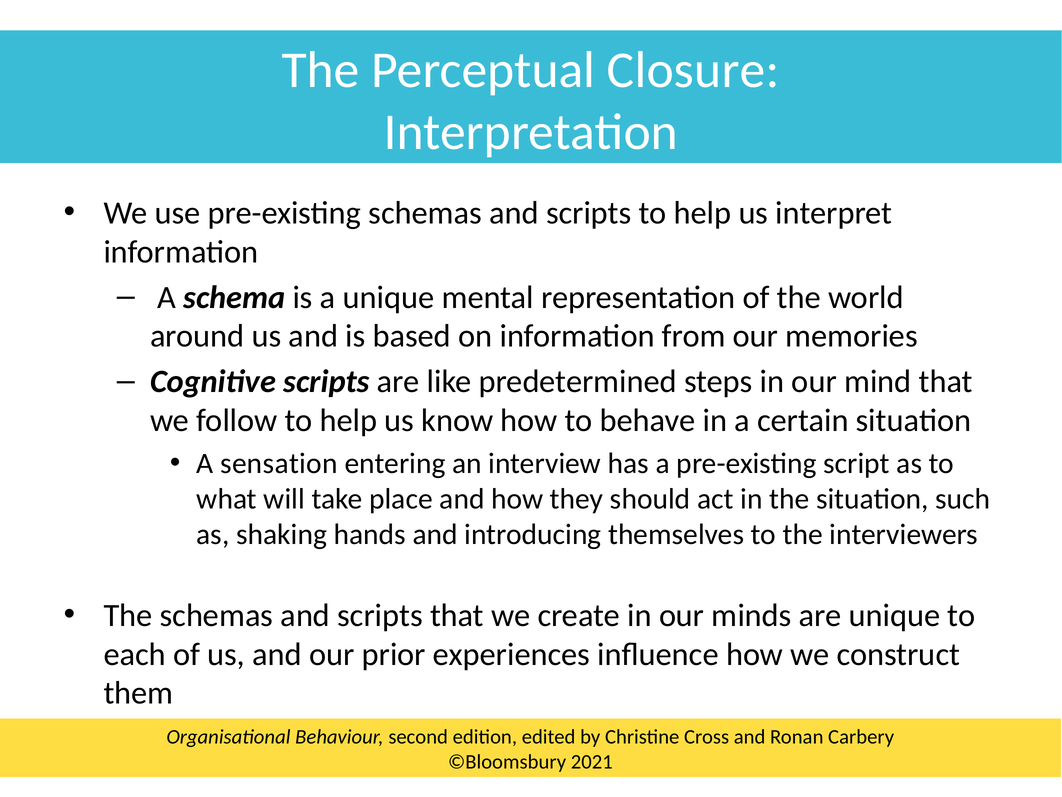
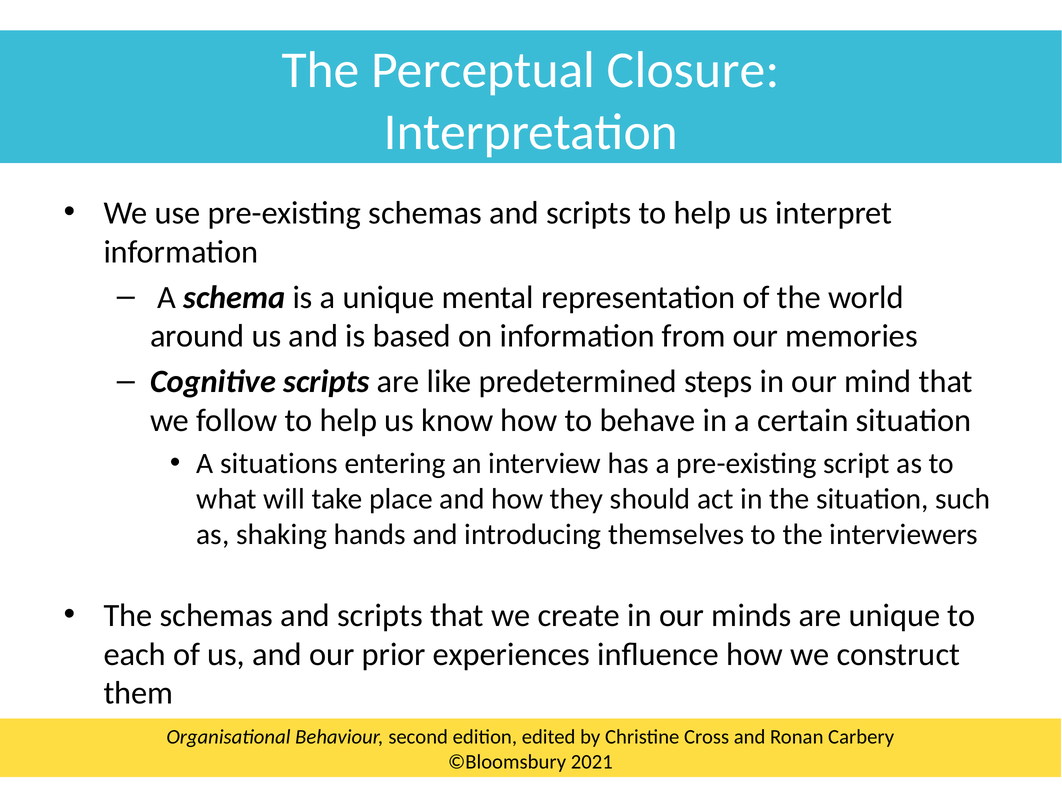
sensation: sensation -> situations (279, 463)
